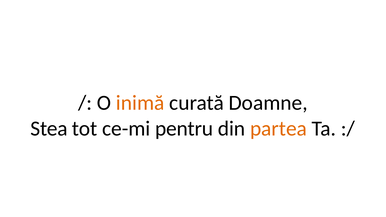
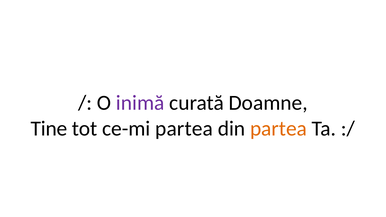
inimă colour: orange -> purple (140, 103)
Stea: Stea -> Tine (49, 129)
ce-mi pentru: pentru -> partea (184, 129)
